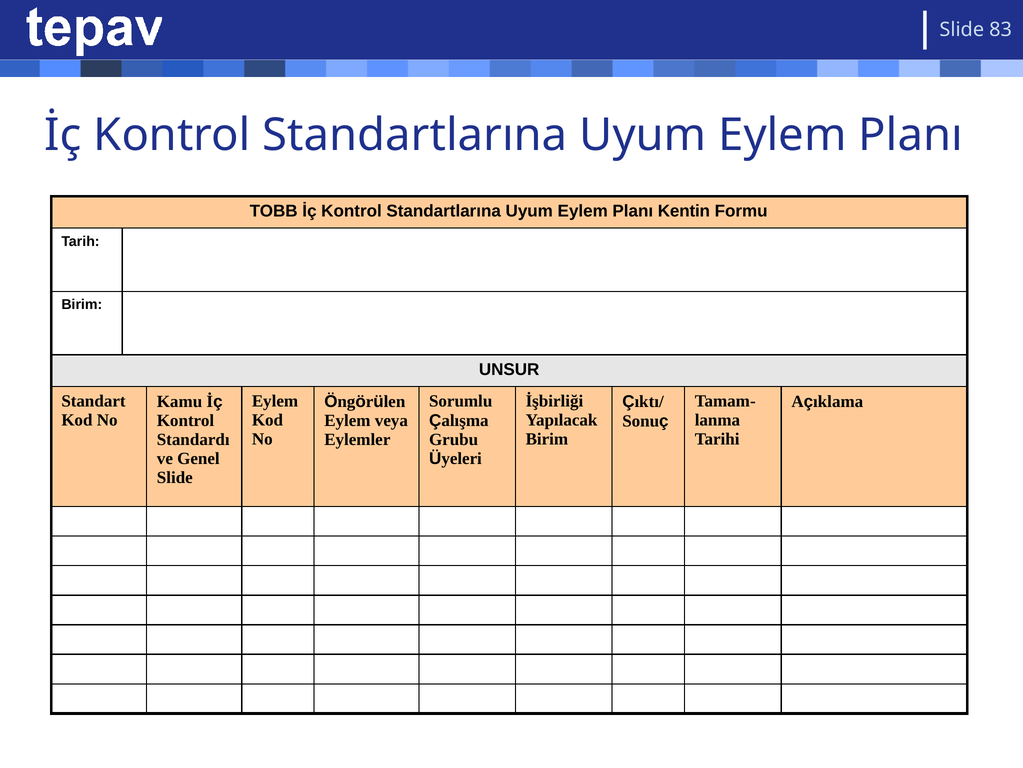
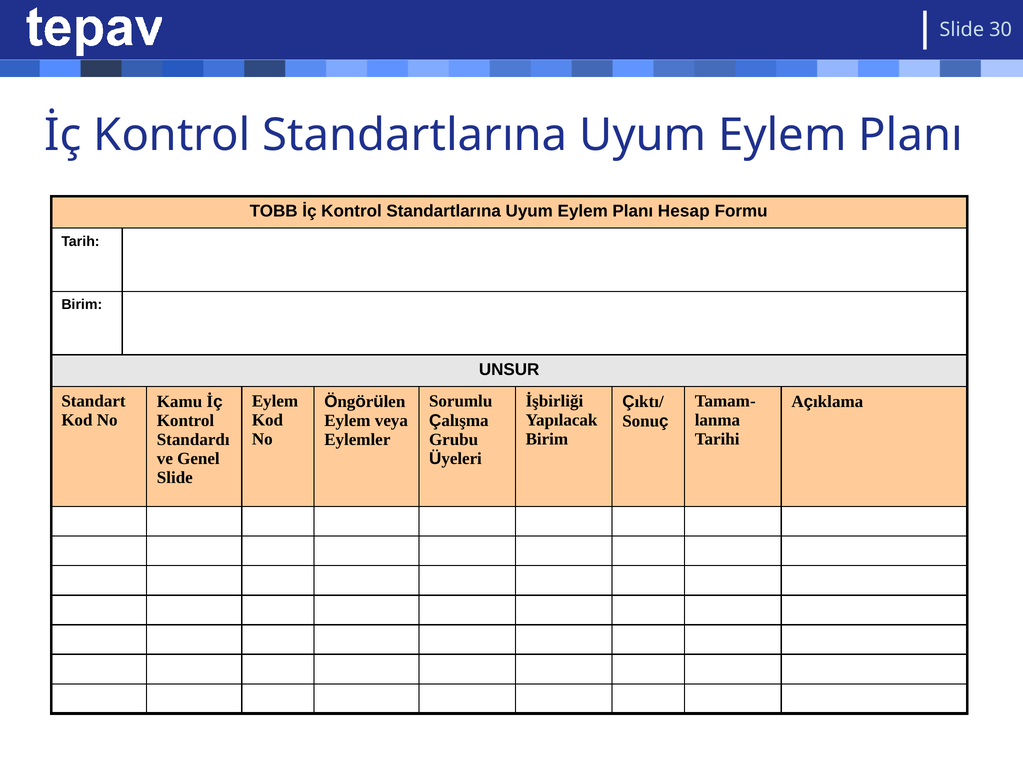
83: 83 -> 30 (1001, 30)
Kentin: Kentin -> Hesap (684, 211)
